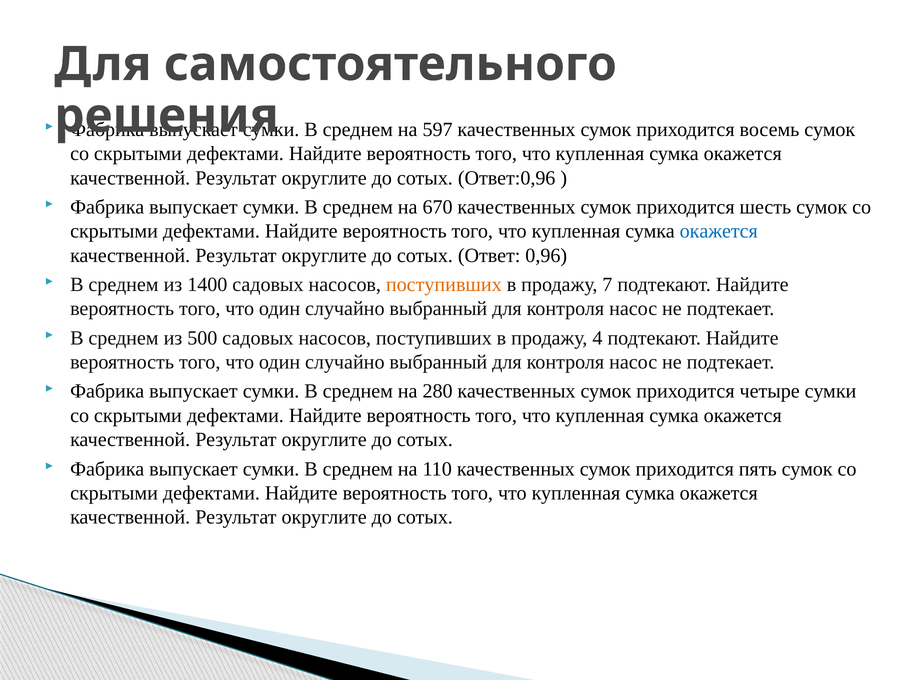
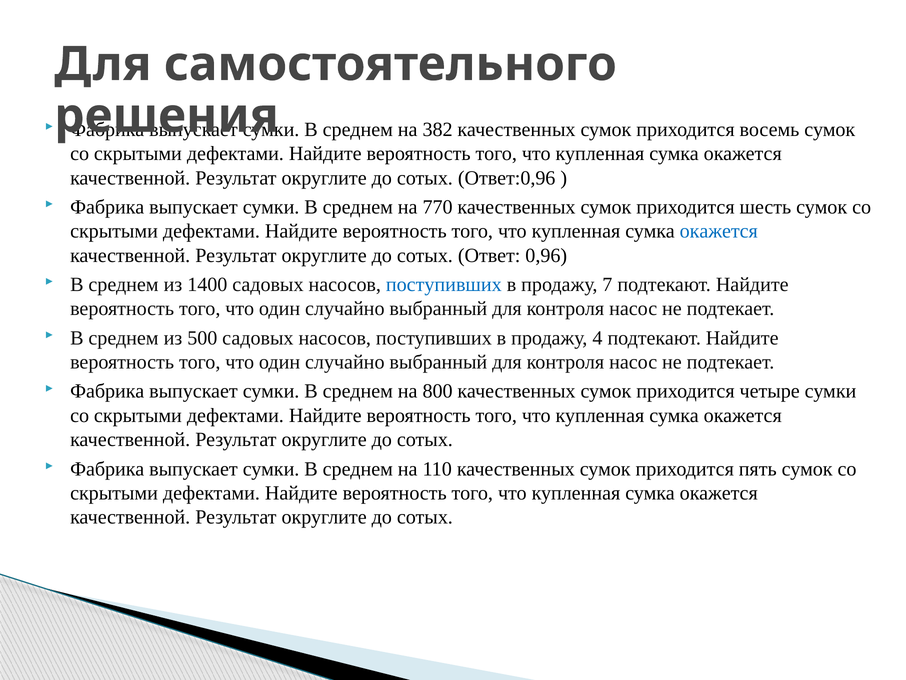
597: 597 -> 382 (438, 129)
670: 670 -> 770 (438, 207)
поступивших colour: orange -> blue (444, 284)
280: 280 -> 800 (438, 391)
